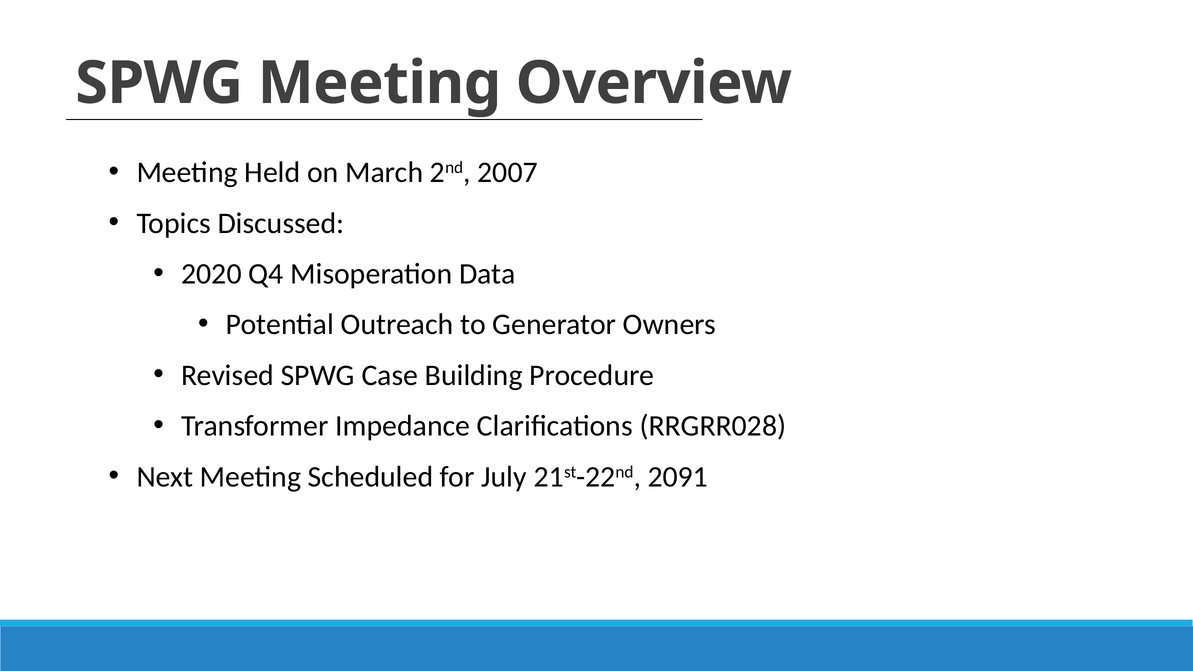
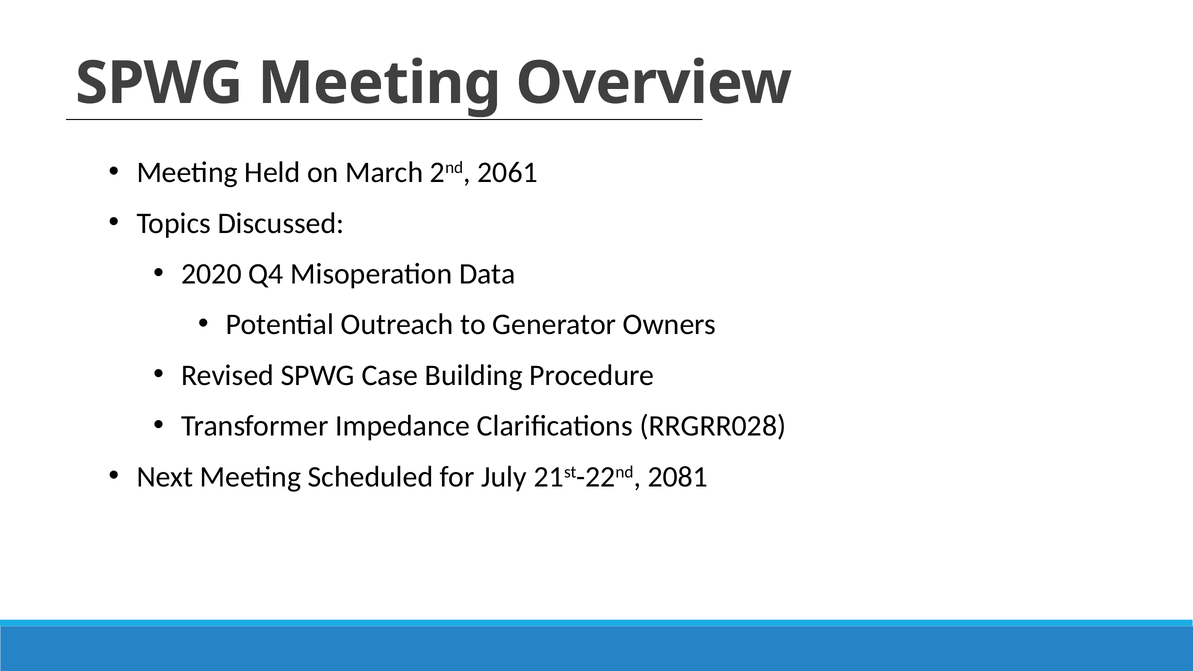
2007: 2007 -> 2061 (508, 173)
2091: 2091 -> 2081 (678, 477)
